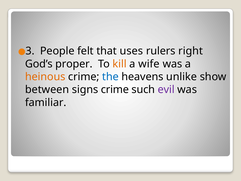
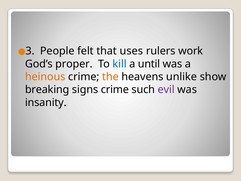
right: right -> work (191, 51)
kill colour: orange -> blue (120, 64)
wife: wife -> until (149, 64)
the colour: blue -> orange (110, 77)
between: between -> breaking (47, 90)
familiar: familiar -> insanity (46, 102)
